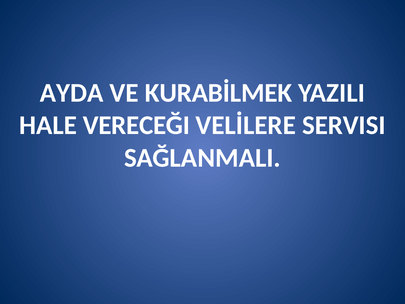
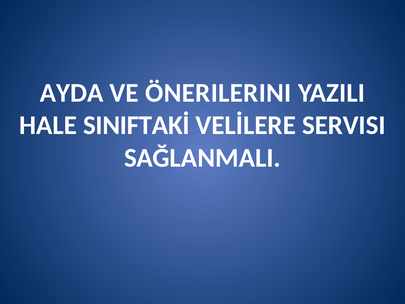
KURABİLMEK: KURABİLMEK -> ÖNERILERINI (218, 93)
VERECEĞI: VERECEĞI -> SINIFTAKİ (136, 125)
